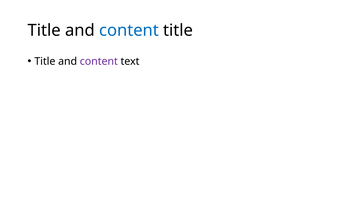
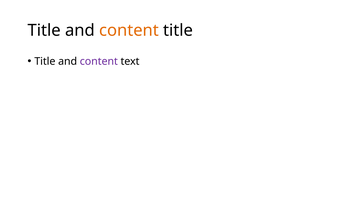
content colour: blue -> orange (129, 30)
